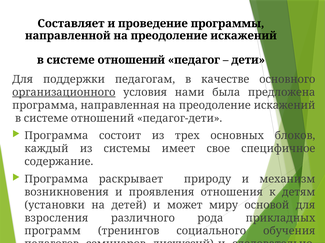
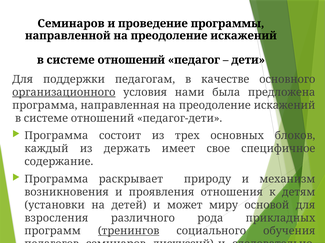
Составляет: Составляет -> Семинаров (71, 24)
системы: системы -> держать (127, 149)
тренингов underline: none -> present (129, 232)
